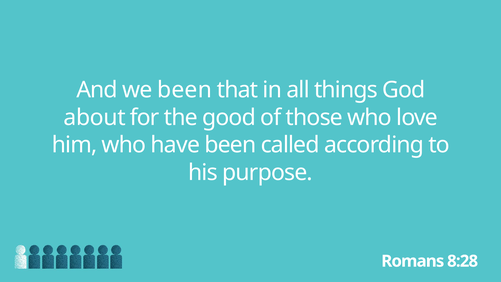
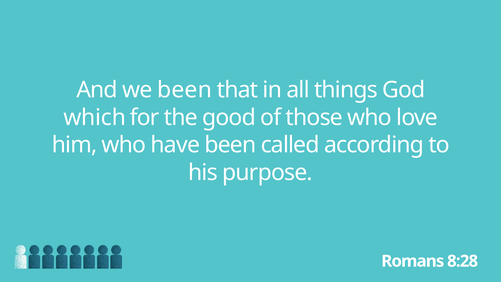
about: about -> which (95, 117)
